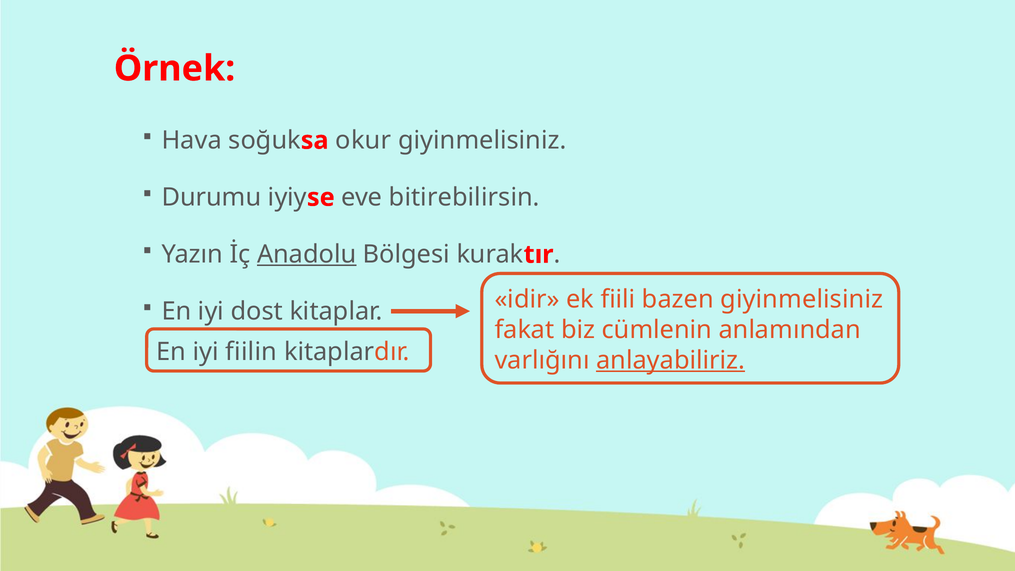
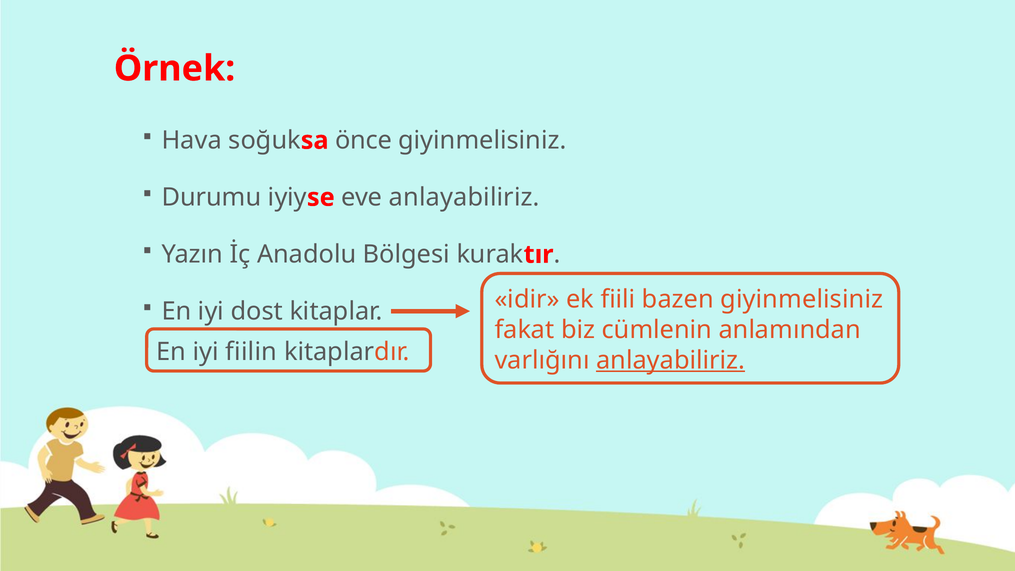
okur: okur -> önce (364, 140)
eve bitirebilirsin: bitirebilirsin -> anlayabiliriz (464, 197)
Anadolu underline: present -> none (307, 254)
